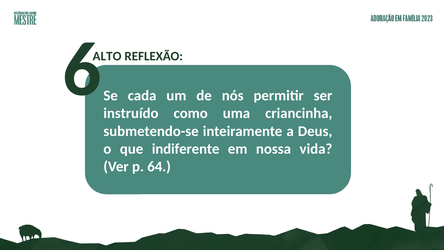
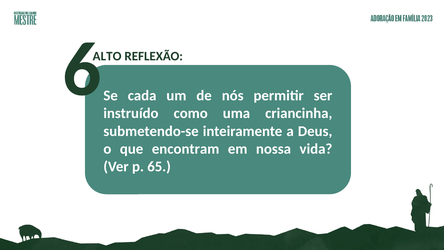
indiferente: indiferente -> encontram (186, 149)
64: 64 -> 65 (159, 167)
